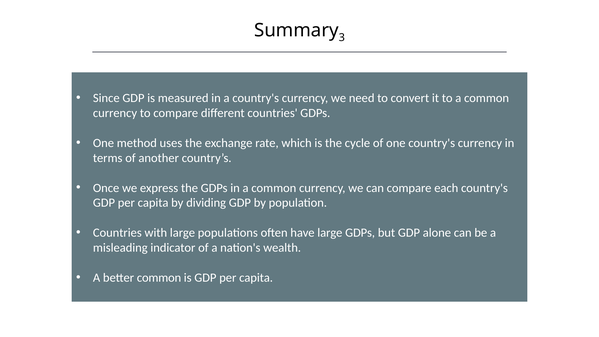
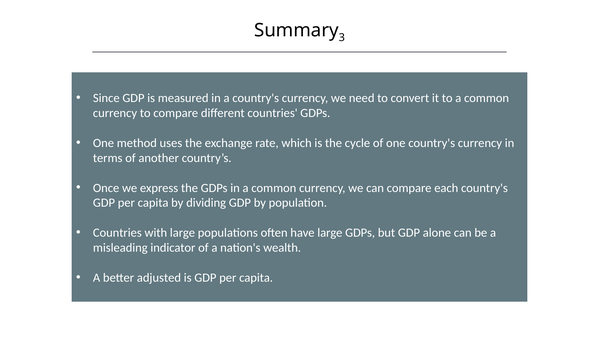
better common: common -> adjusted (159, 278)
